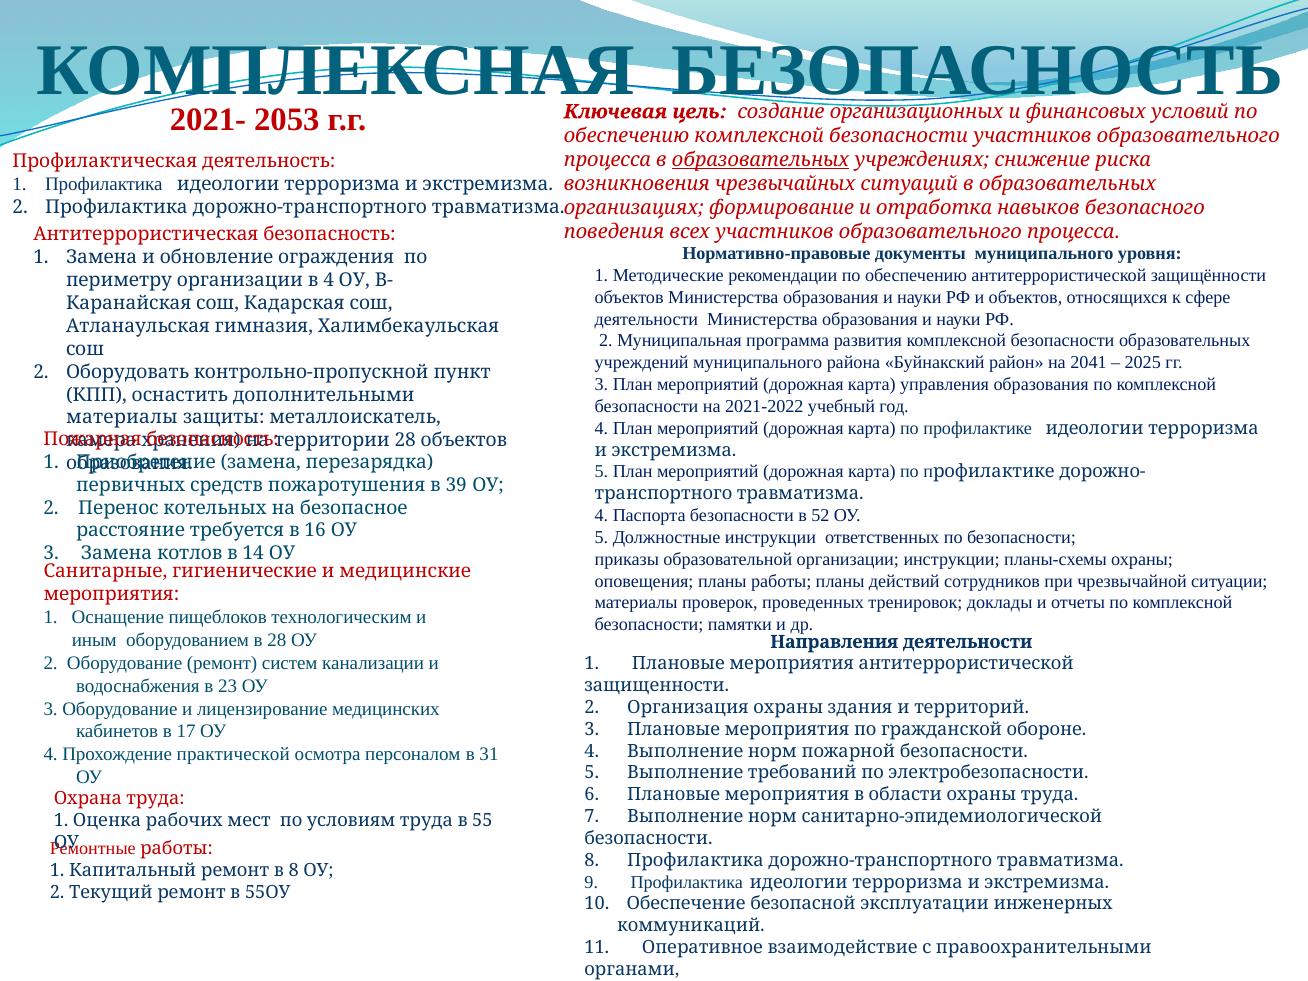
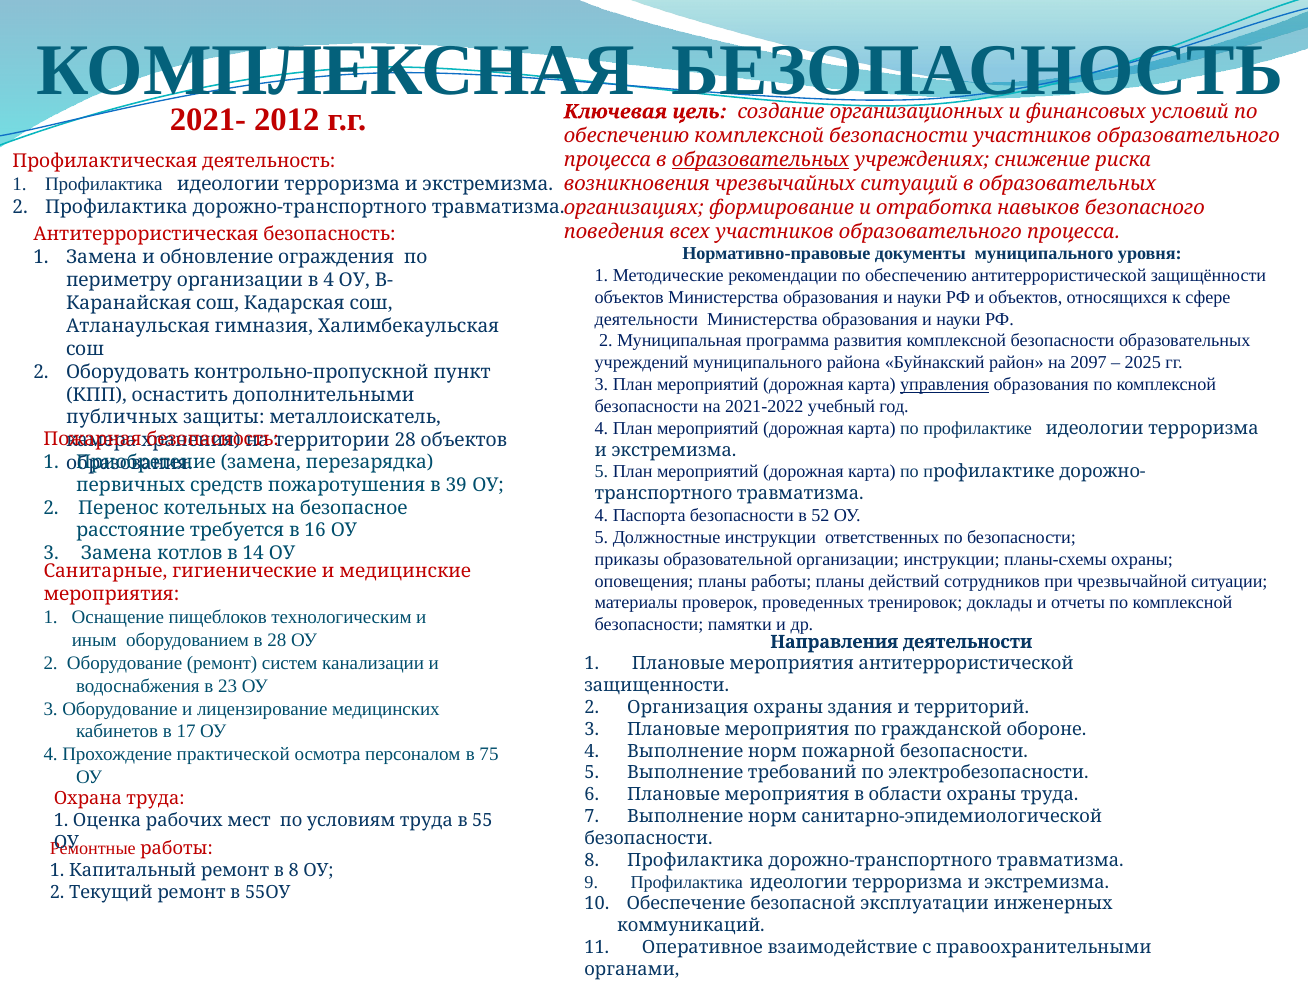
2053: 2053 -> 2012 (287, 119)
2041: 2041 -> 2097 (1089, 363)
управления underline: none -> present (945, 385)
материалы: материалы -> публичных (122, 418)
31: 31 -> 75 (489, 755)
